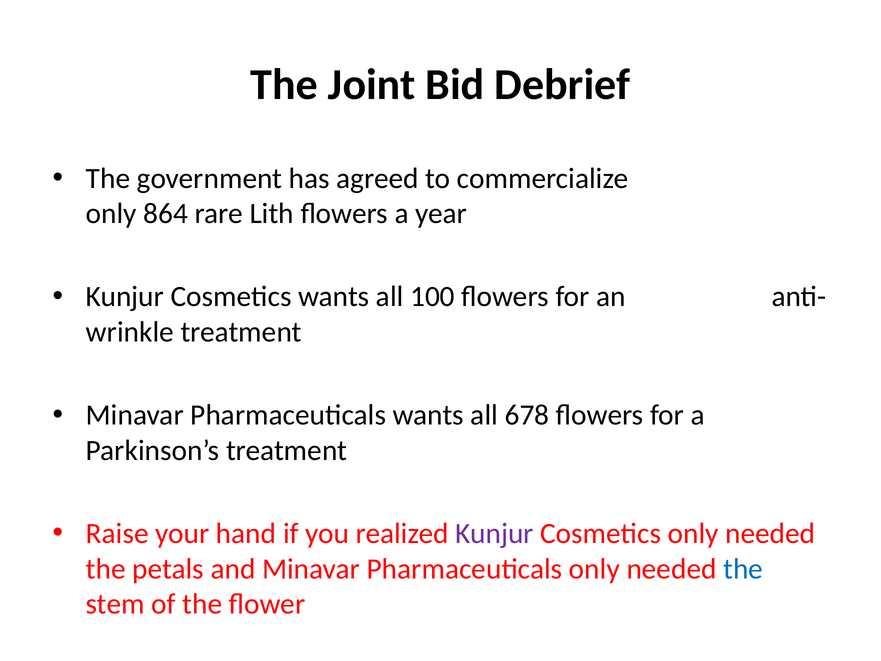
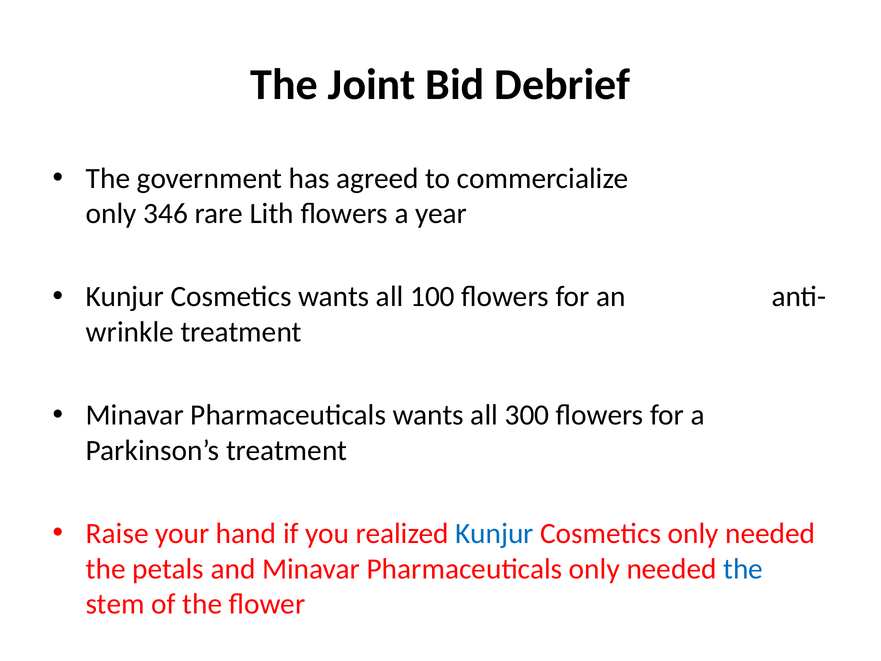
864: 864 -> 346 (166, 214)
678: 678 -> 300 (527, 415)
Kunjur colour: purple -> blue (494, 534)
